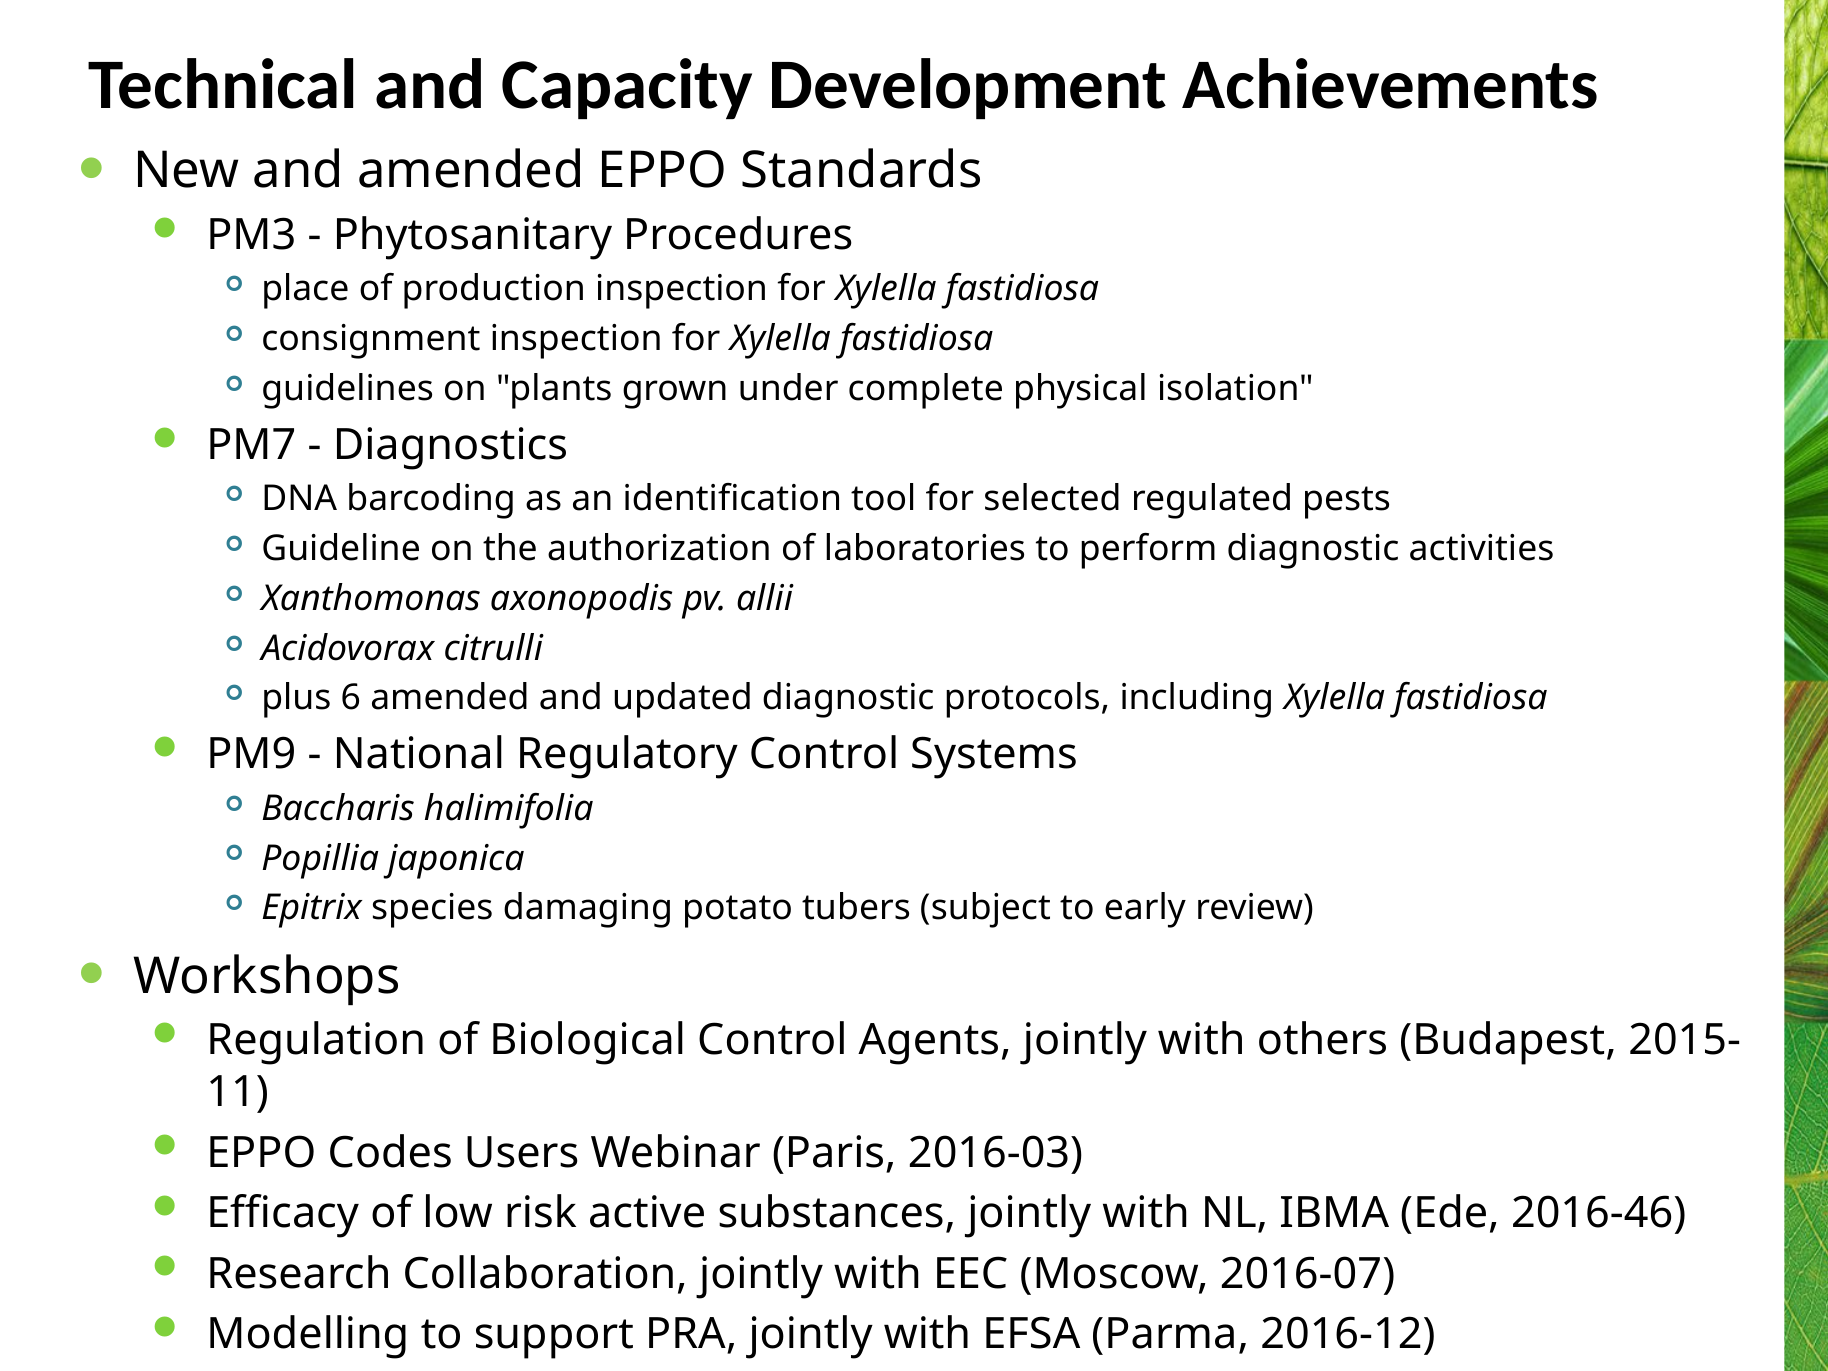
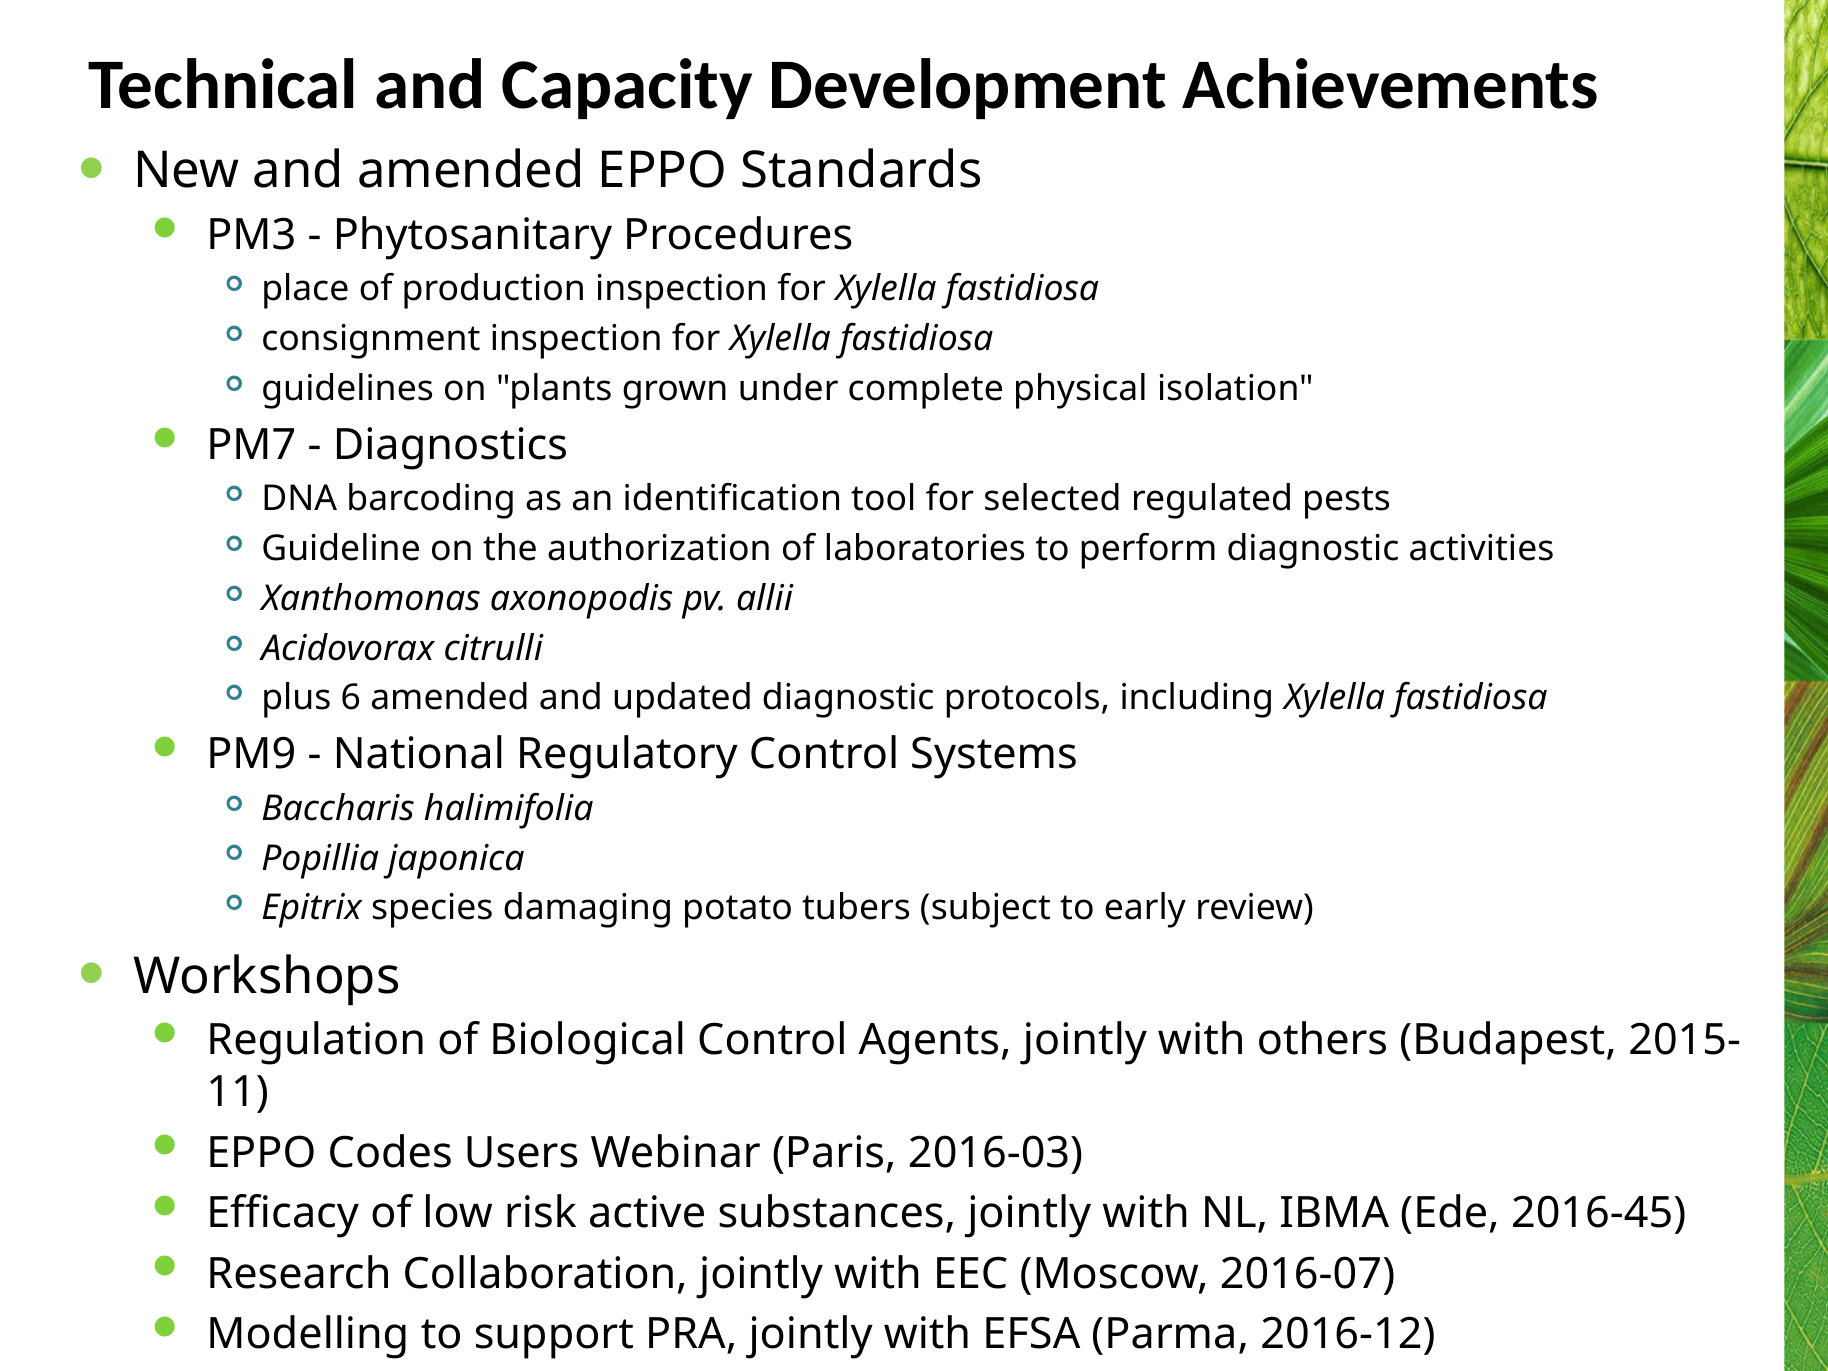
2016-46: 2016-46 -> 2016-45 (1599, 1213)
